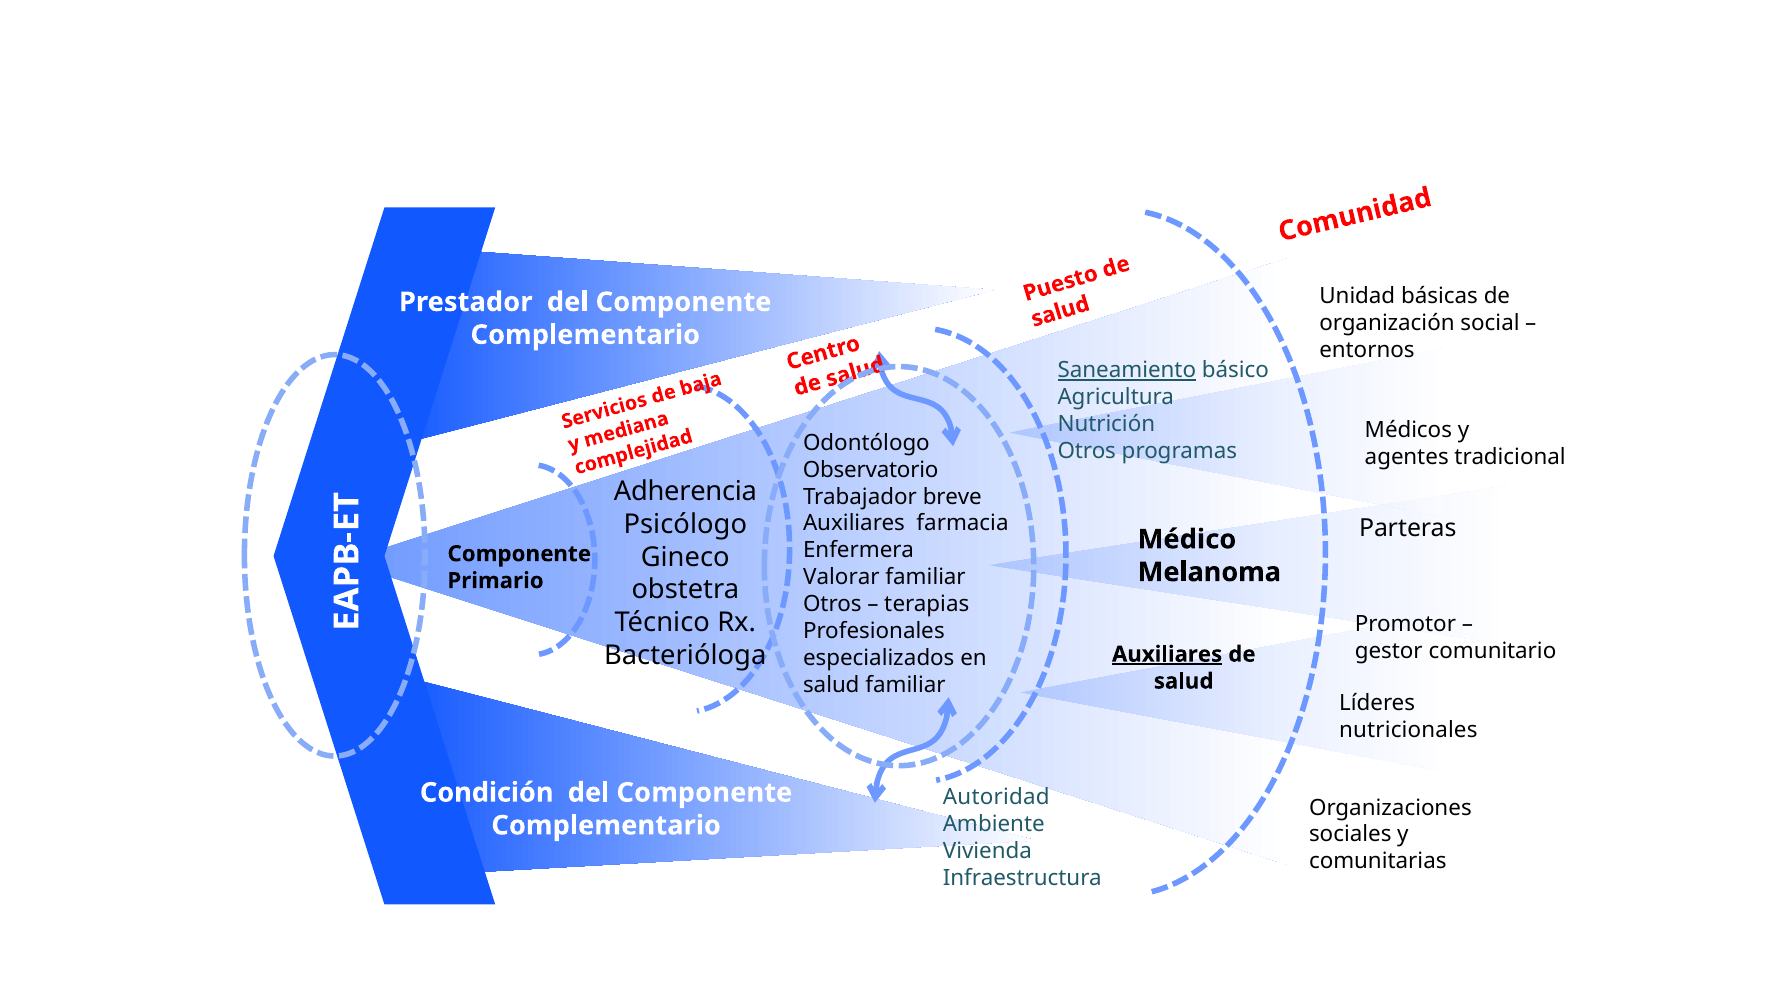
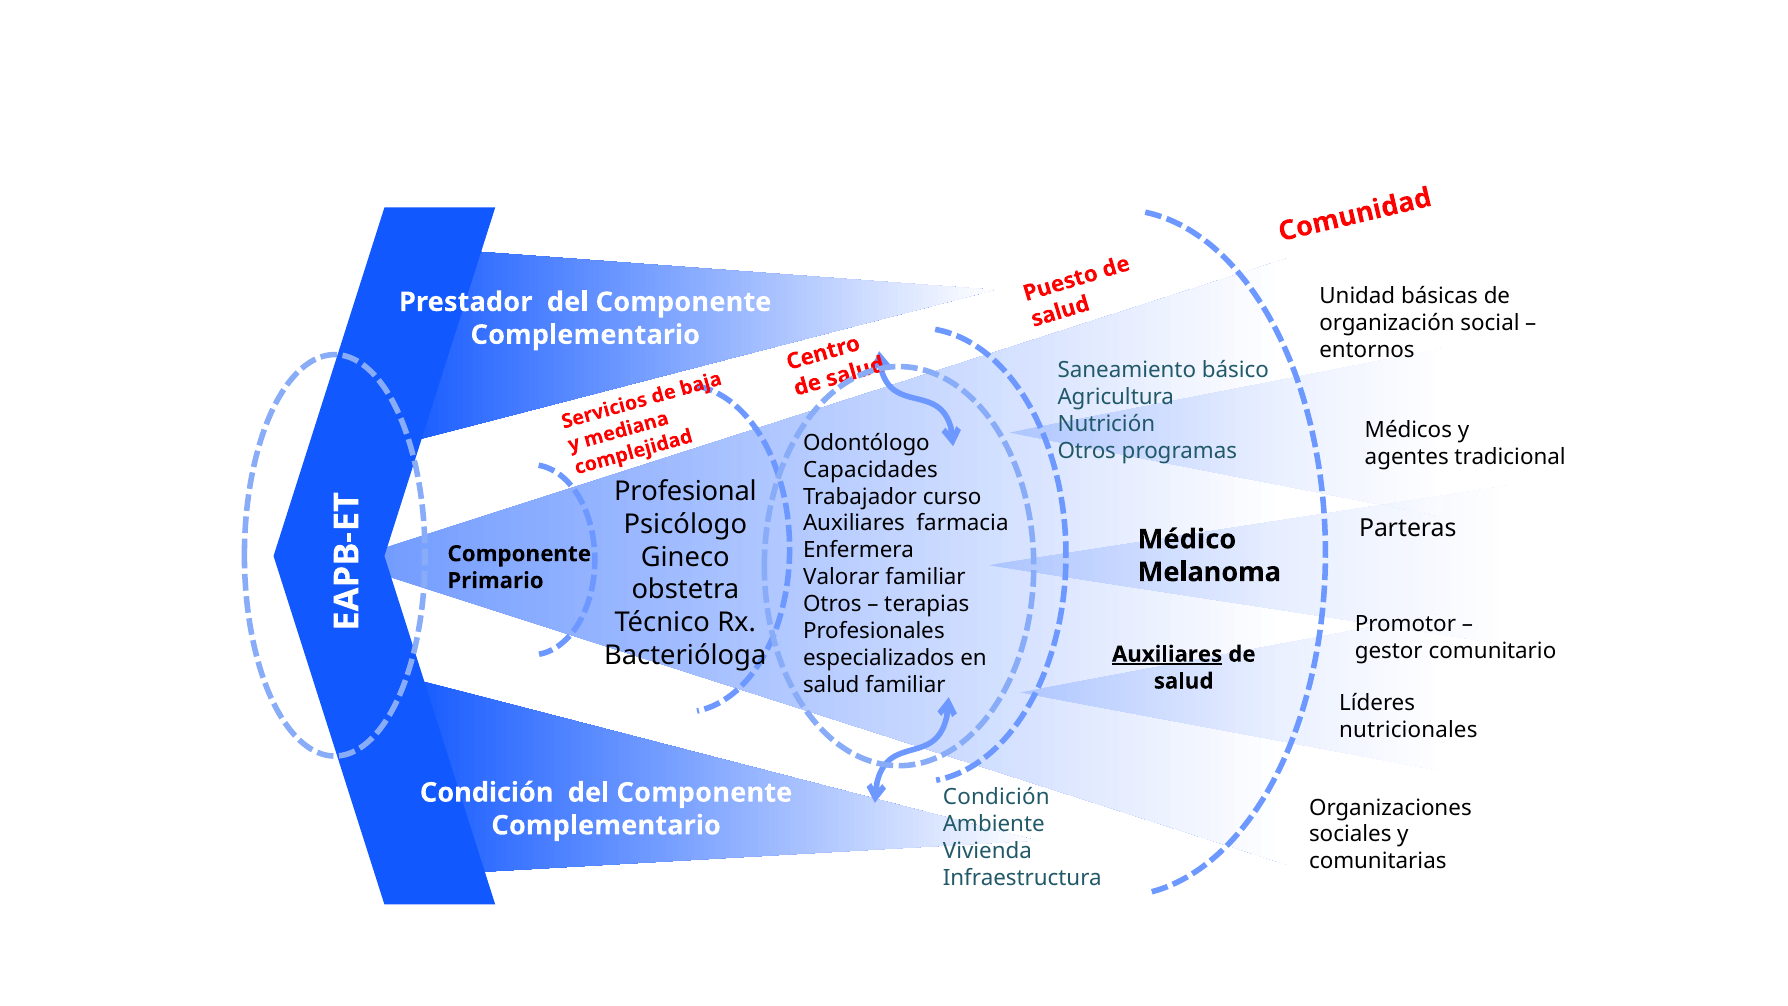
Saneamiento underline: present -> none (1127, 370)
Observatorio: Observatorio -> Capacidades (870, 470)
Adherencia: Adherencia -> Profesional (685, 491)
breve: breve -> curso (952, 497)
Autoridad: Autoridad -> Condición (996, 797)
